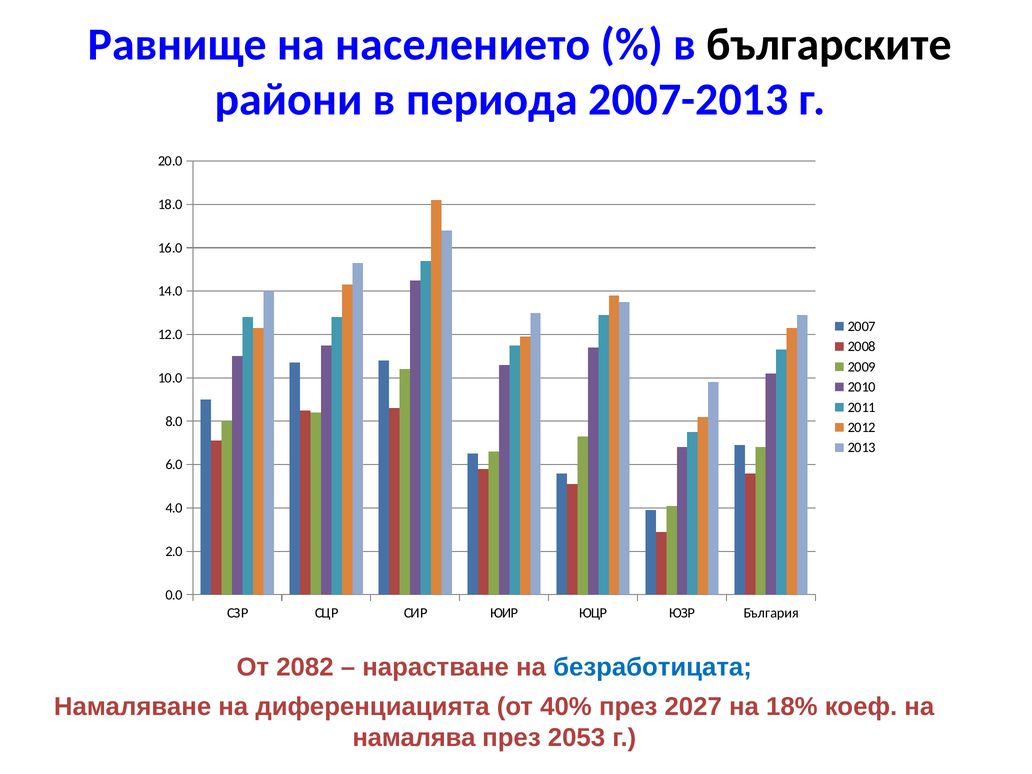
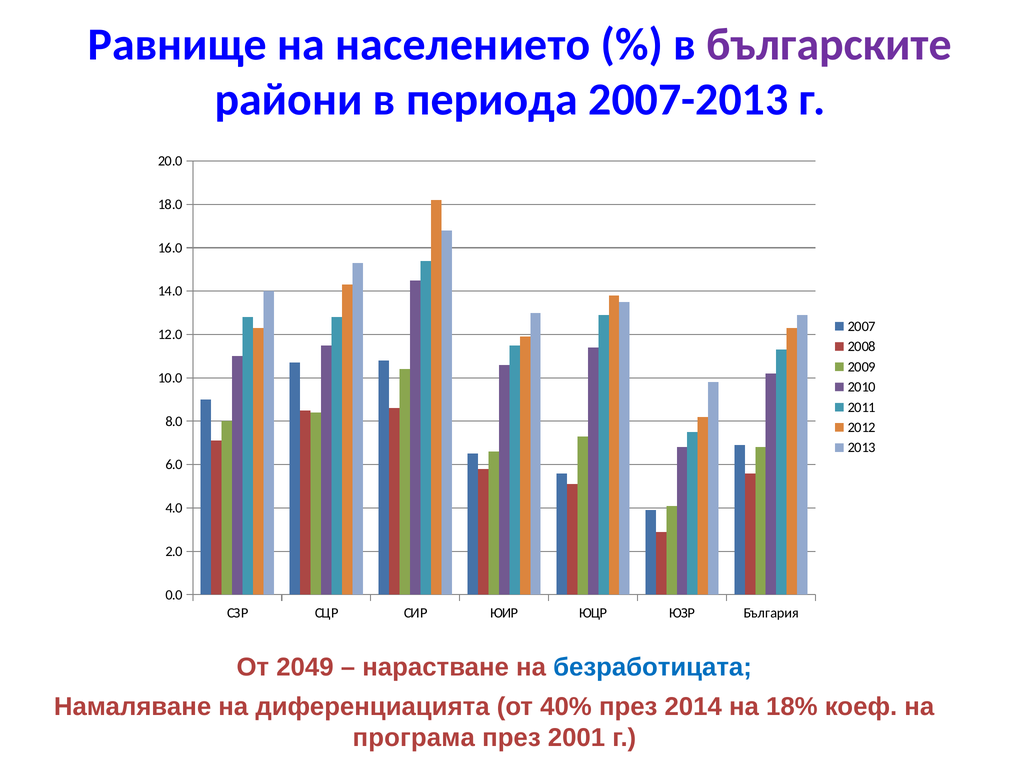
българските colour: black -> purple (829, 44)
2082: 2082 -> 2049 (305, 667)
2027: 2027 -> 2014 (693, 707)
намалява: намалява -> програма (414, 738)
2053: 2053 -> 2001 (576, 738)
